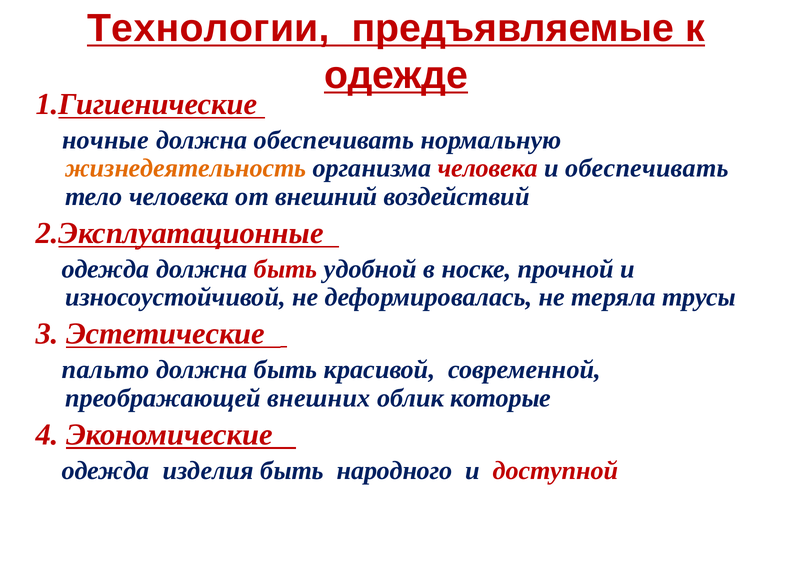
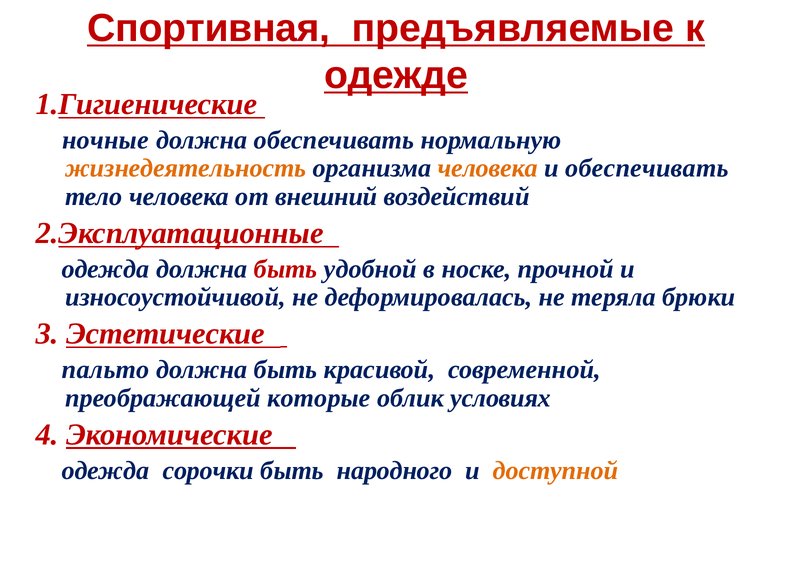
Технологии: Технологии -> Спортивная (209, 28)
человека colour: red -> orange (488, 169)
трусы: трусы -> брюки (699, 298)
внешних: внешних -> которые (319, 398)
которые: которые -> условиях (501, 398)
изделия: изделия -> сорочки (208, 471)
доступной colour: red -> orange (556, 471)
